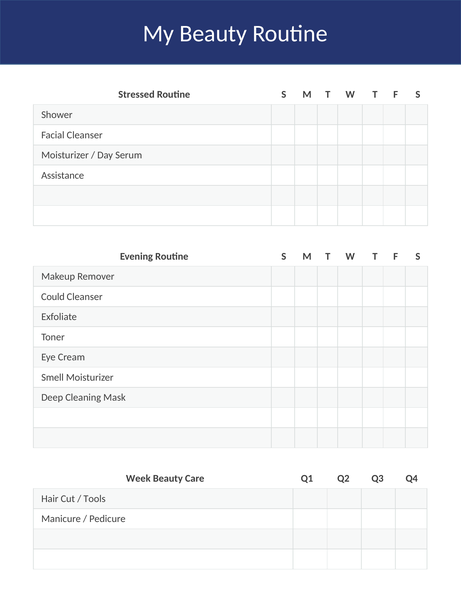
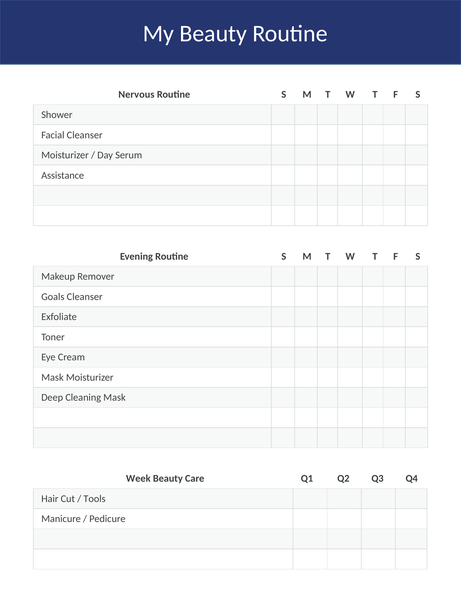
Stressed: Stressed -> Nervous (136, 95)
Could: Could -> Goals (53, 297)
Smell: Smell -> Mask (52, 378)
